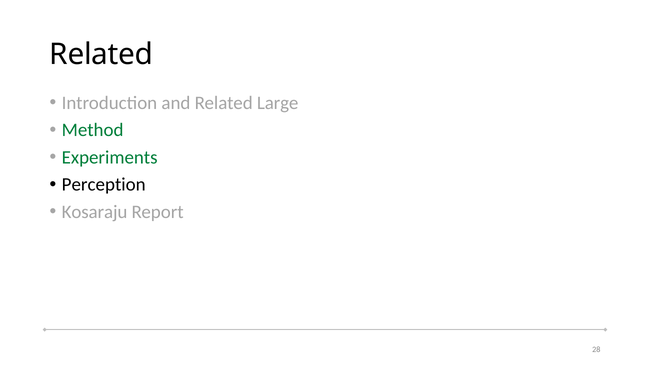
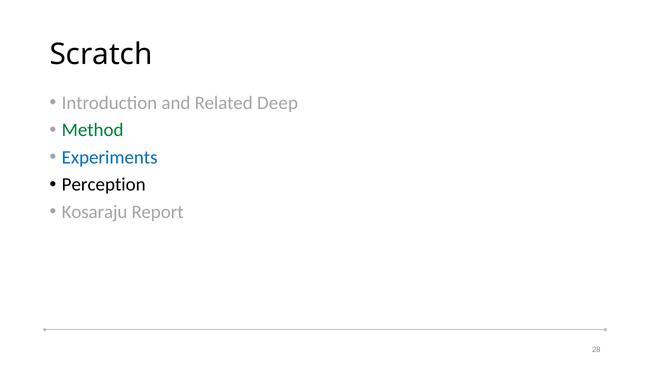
Related: Related -> Scratch (101, 55)
Large: Large -> Deep (278, 103)
Experiments colour: green -> blue (110, 157)
